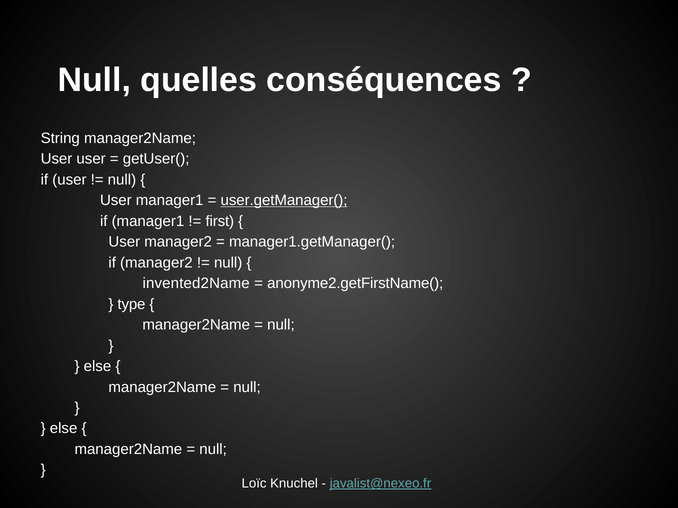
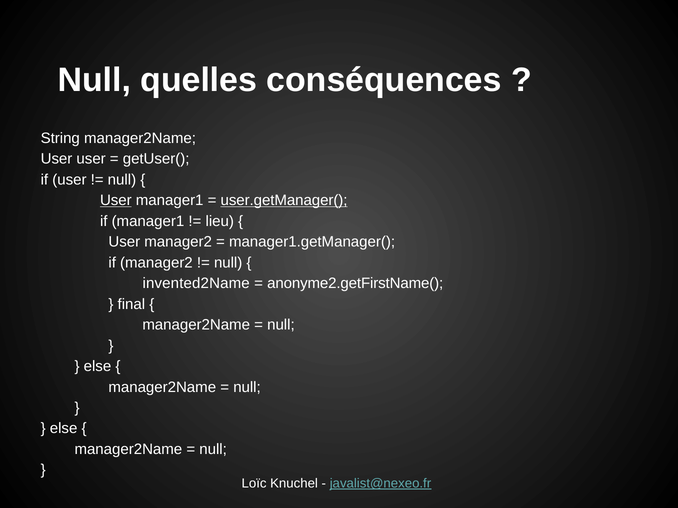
User underline: none -> present (116, 201)
first: first -> lieu (220, 221)
type: type -> final (131, 304)
